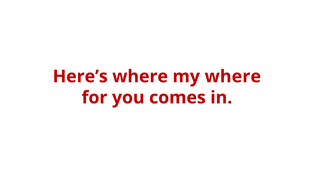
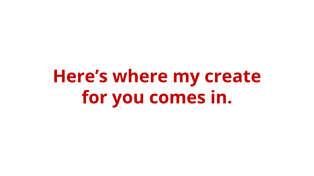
my where: where -> create (233, 77)
